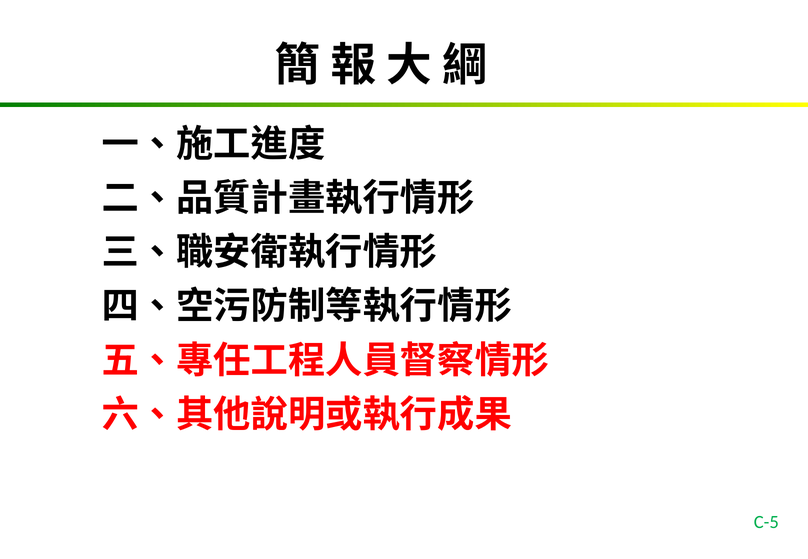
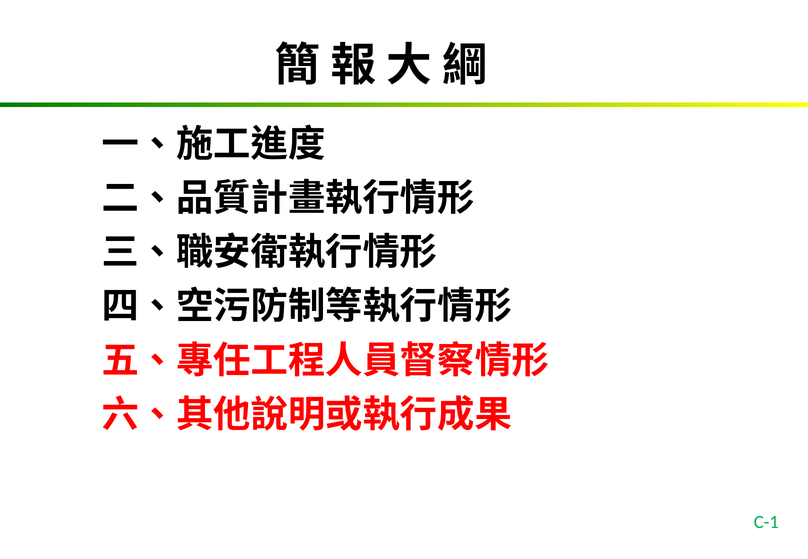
C-5: C-5 -> C-1 (766, 522)
